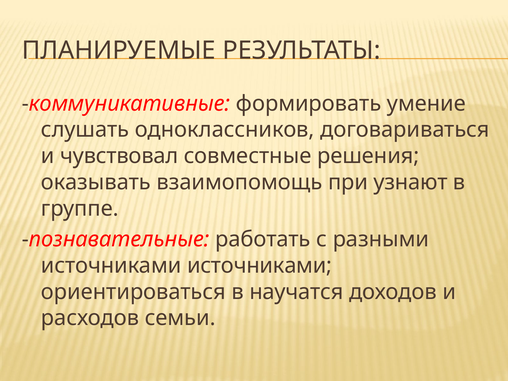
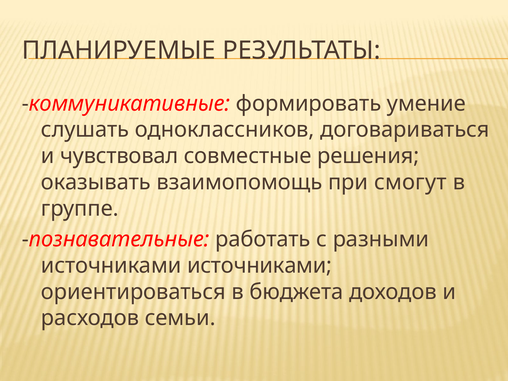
узнают: узнают -> смогут (410, 182)
научатся: научатся -> бюджета (296, 292)
